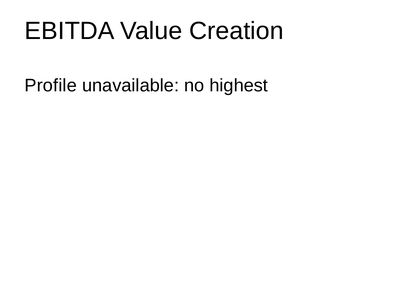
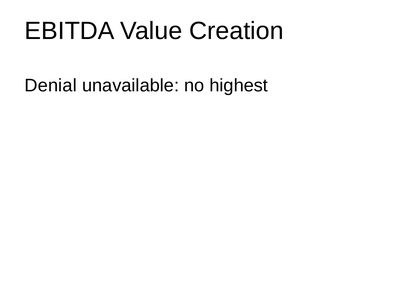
Profile: Profile -> Denial (51, 86)
